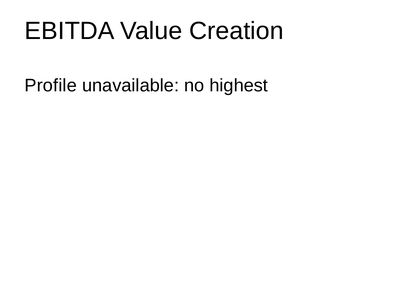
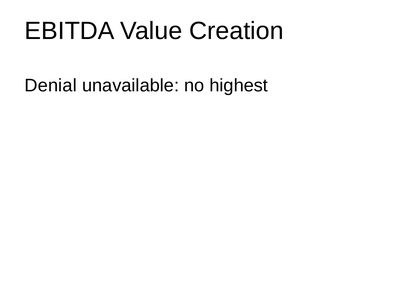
Profile: Profile -> Denial (51, 86)
